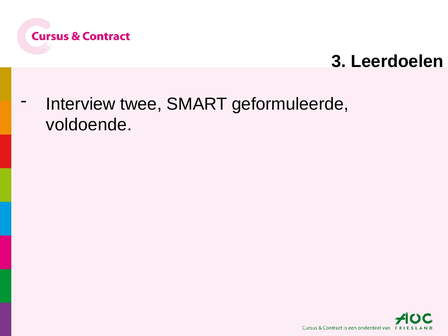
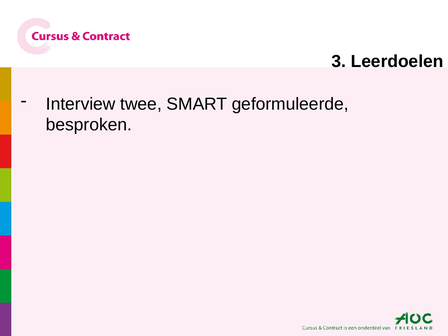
voldoende: voldoende -> besproken (89, 125)
